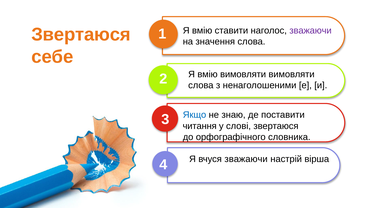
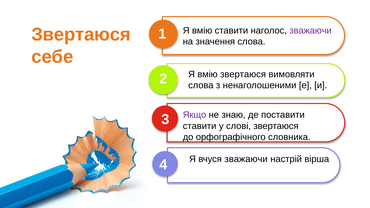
вмію вимовляти: вимовляти -> звертаюся (243, 74)
Якщо colour: blue -> purple (195, 115)
читання: читання -> ставити (200, 126)
